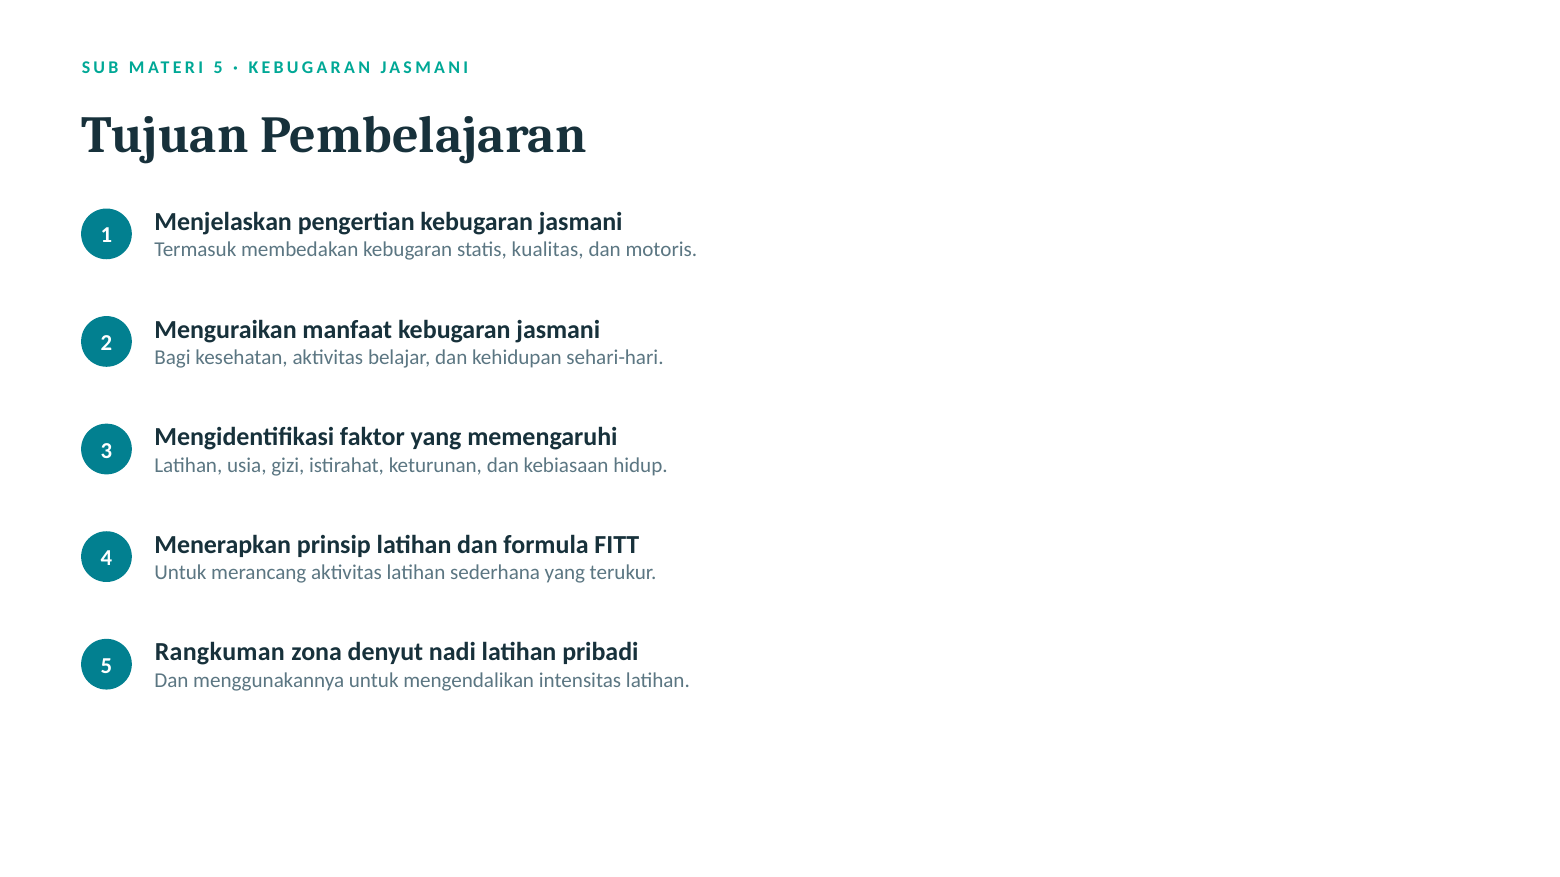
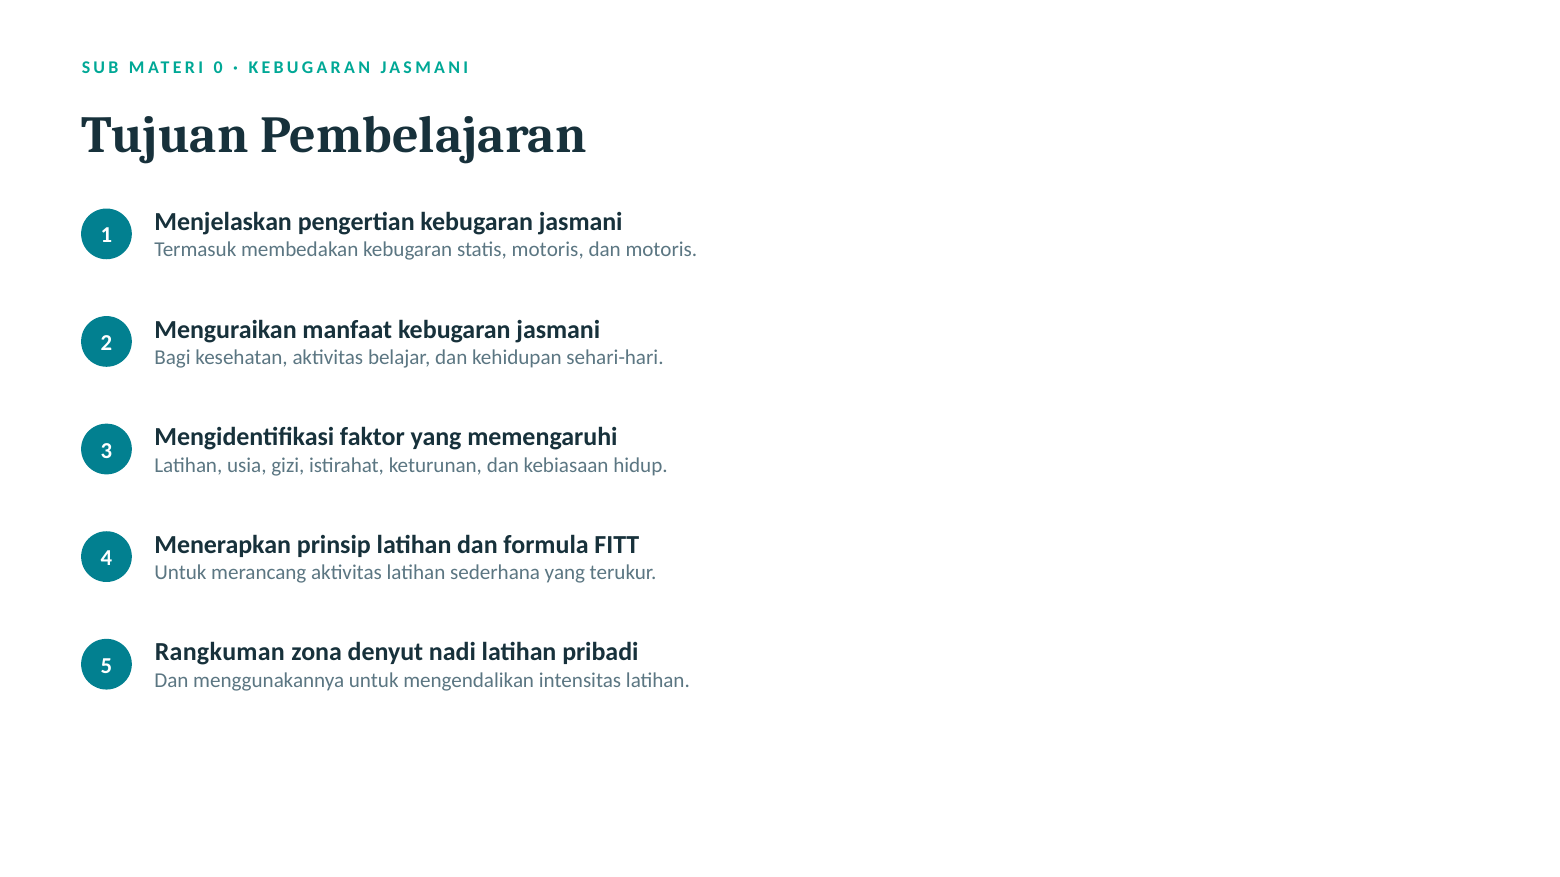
MATERI 5: 5 -> 0 (218, 68)
statis kualitas: kualitas -> motoris (548, 250)
